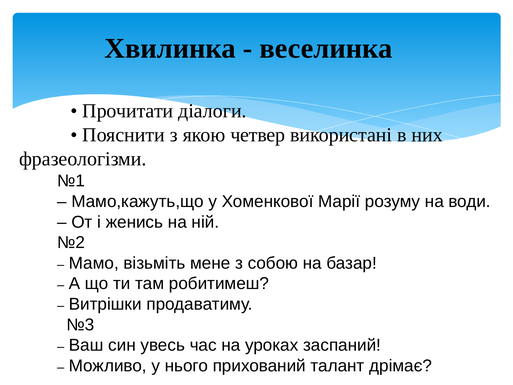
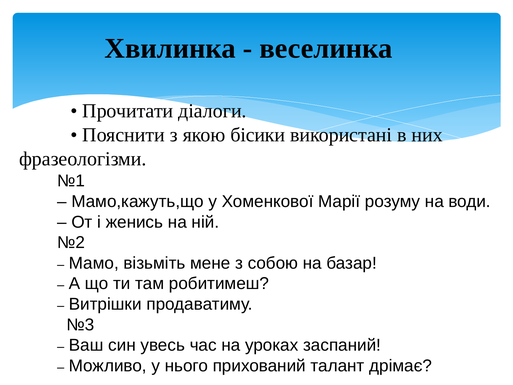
четвер: четвер -> бісики (258, 135)
